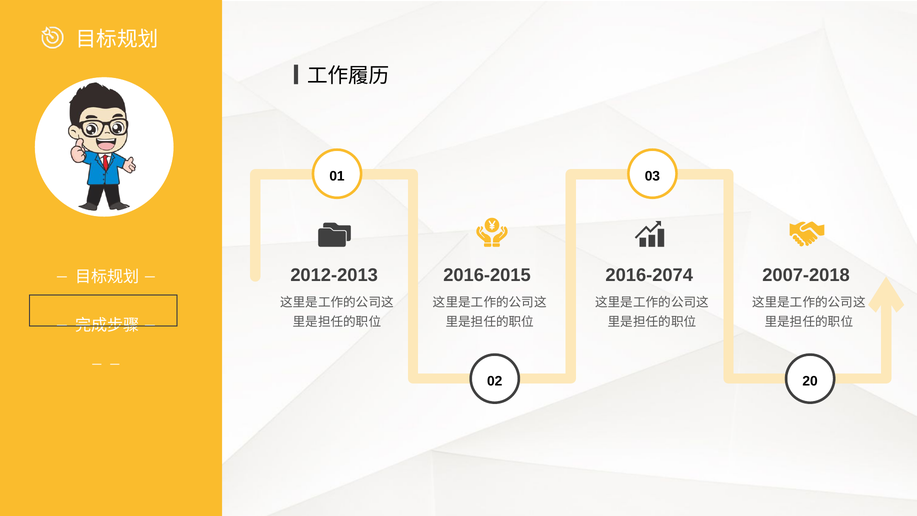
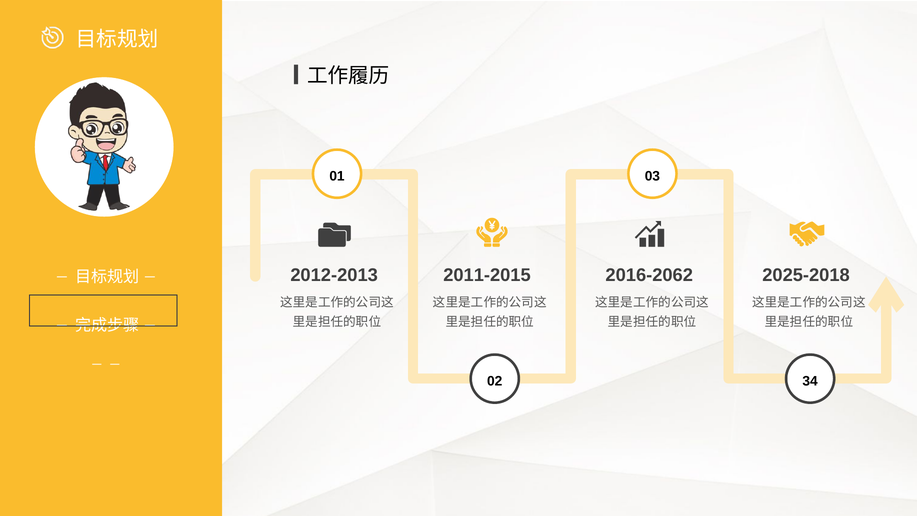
2016-2015: 2016-2015 -> 2011-2015 (487, 275)
2016-2074: 2016-2074 -> 2016-2062 (649, 275)
2007-2018: 2007-2018 -> 2025-2018 (806, 275)
20: 20 -> 34 (810, 381)
